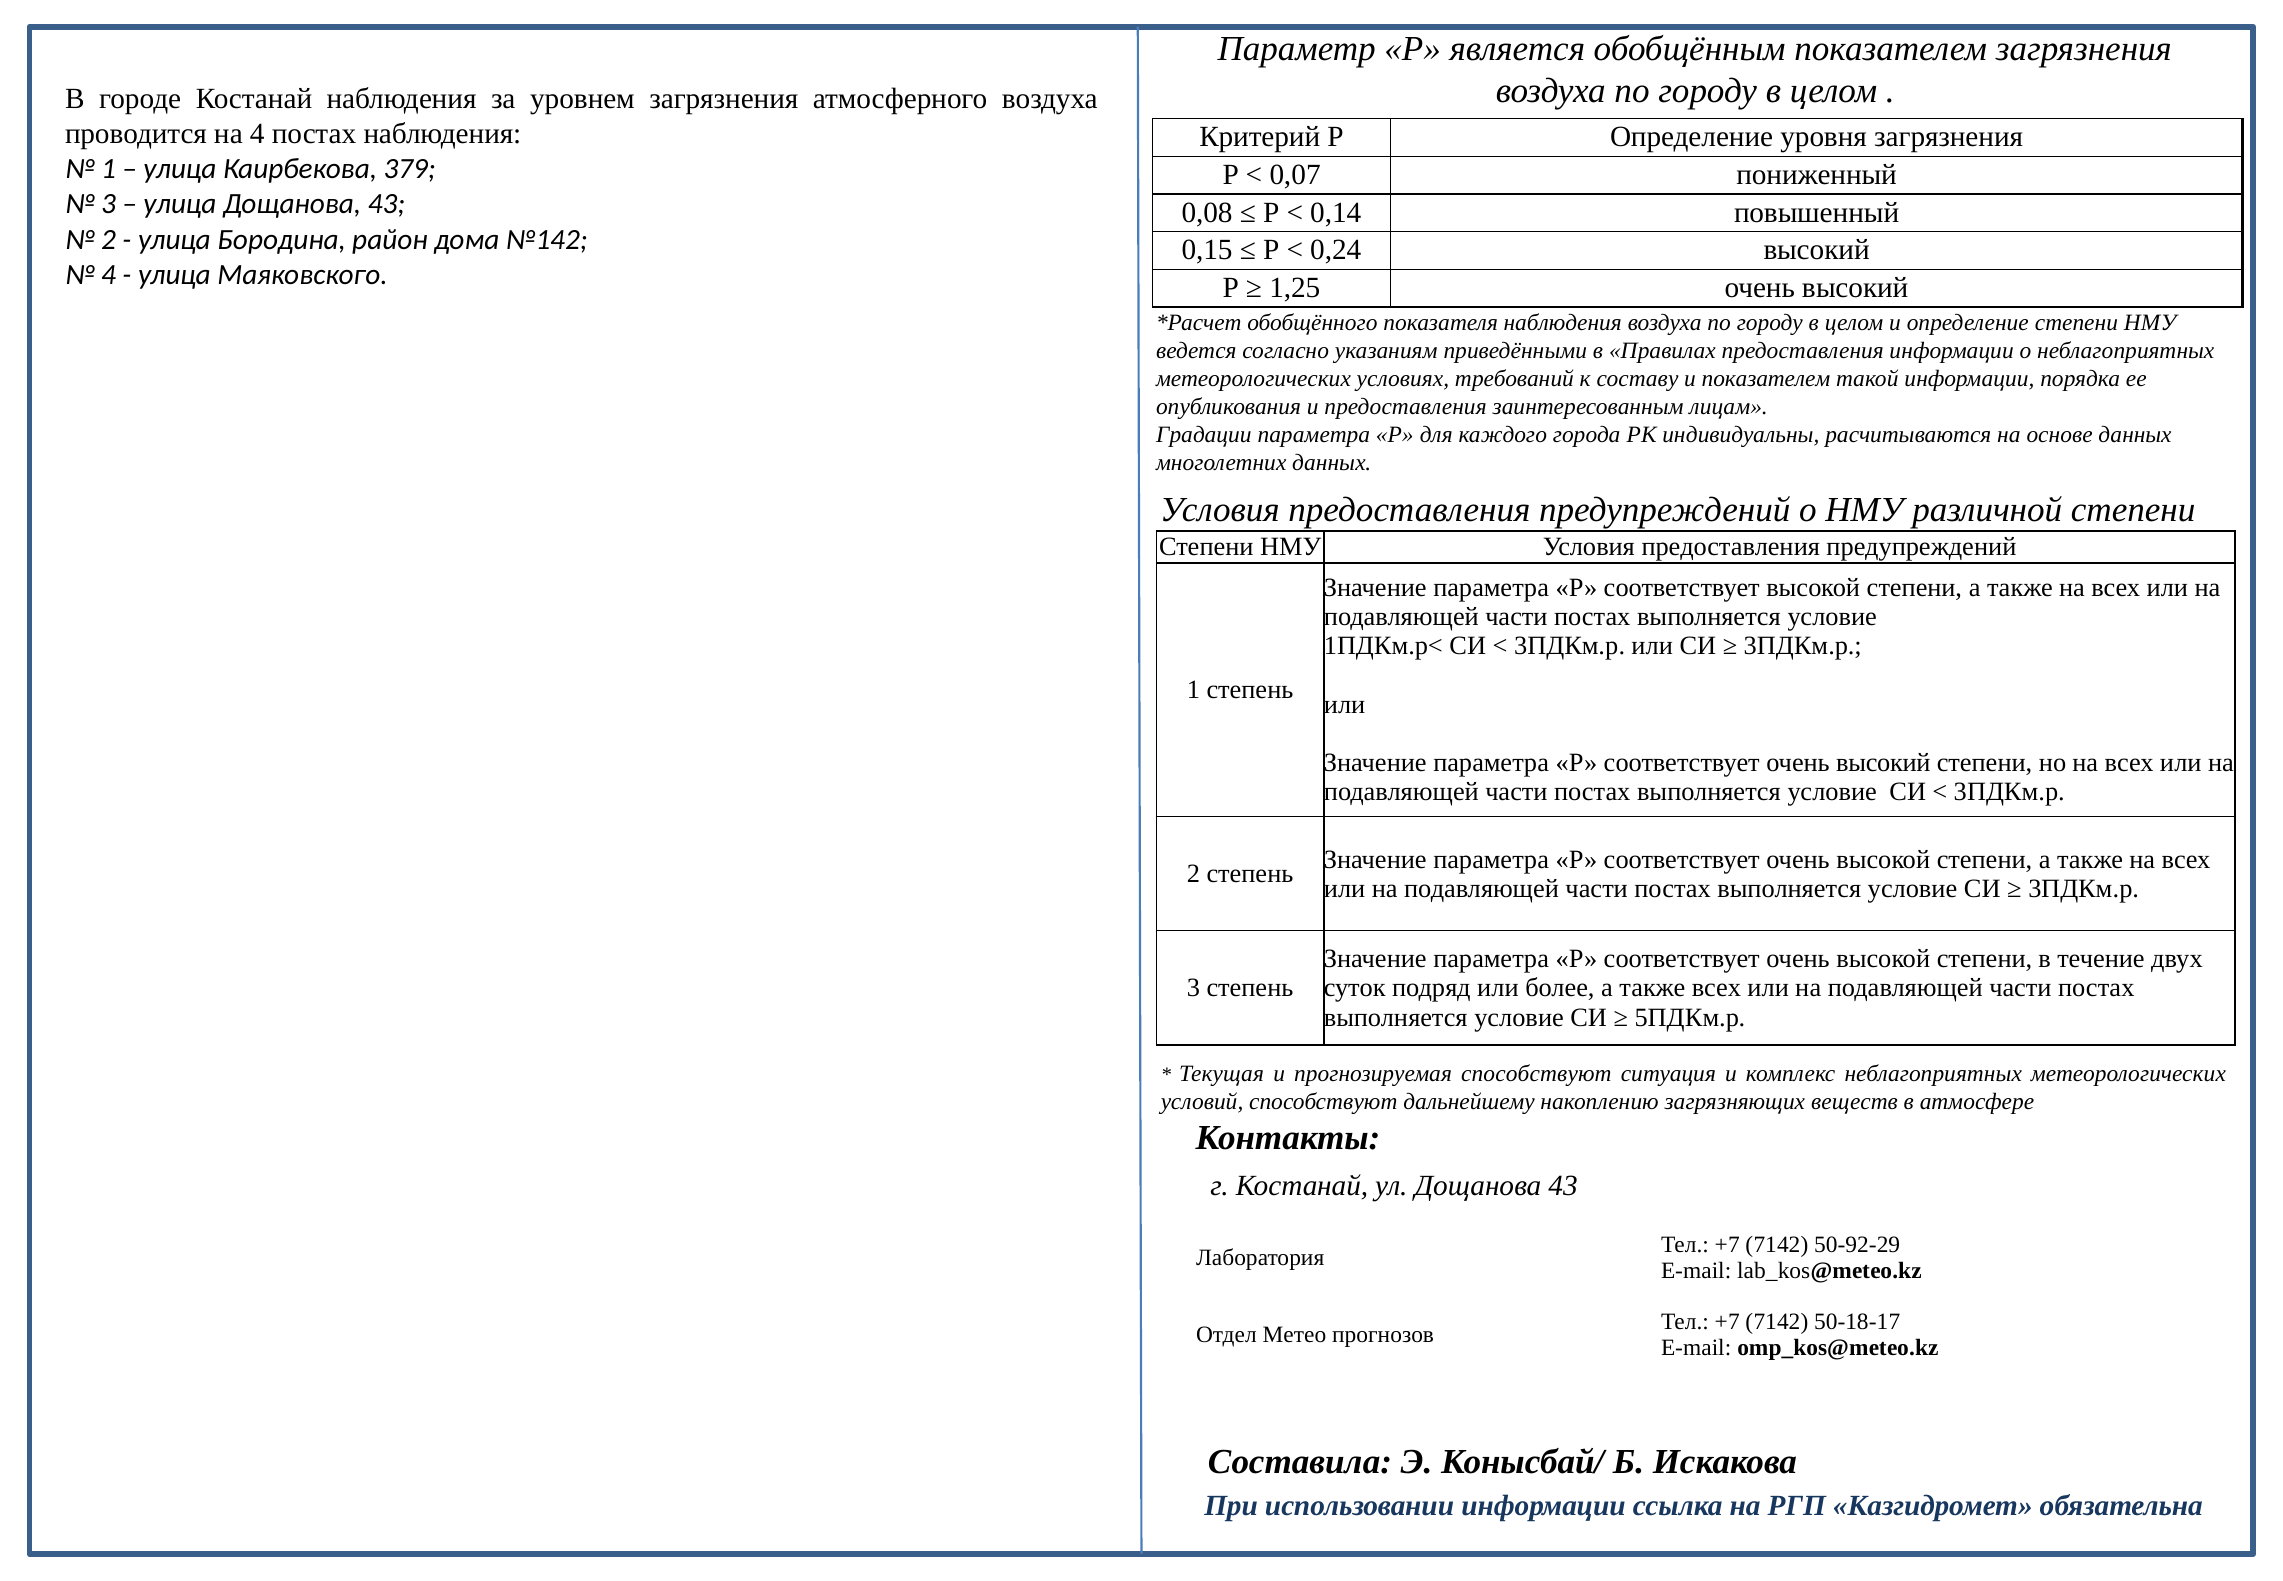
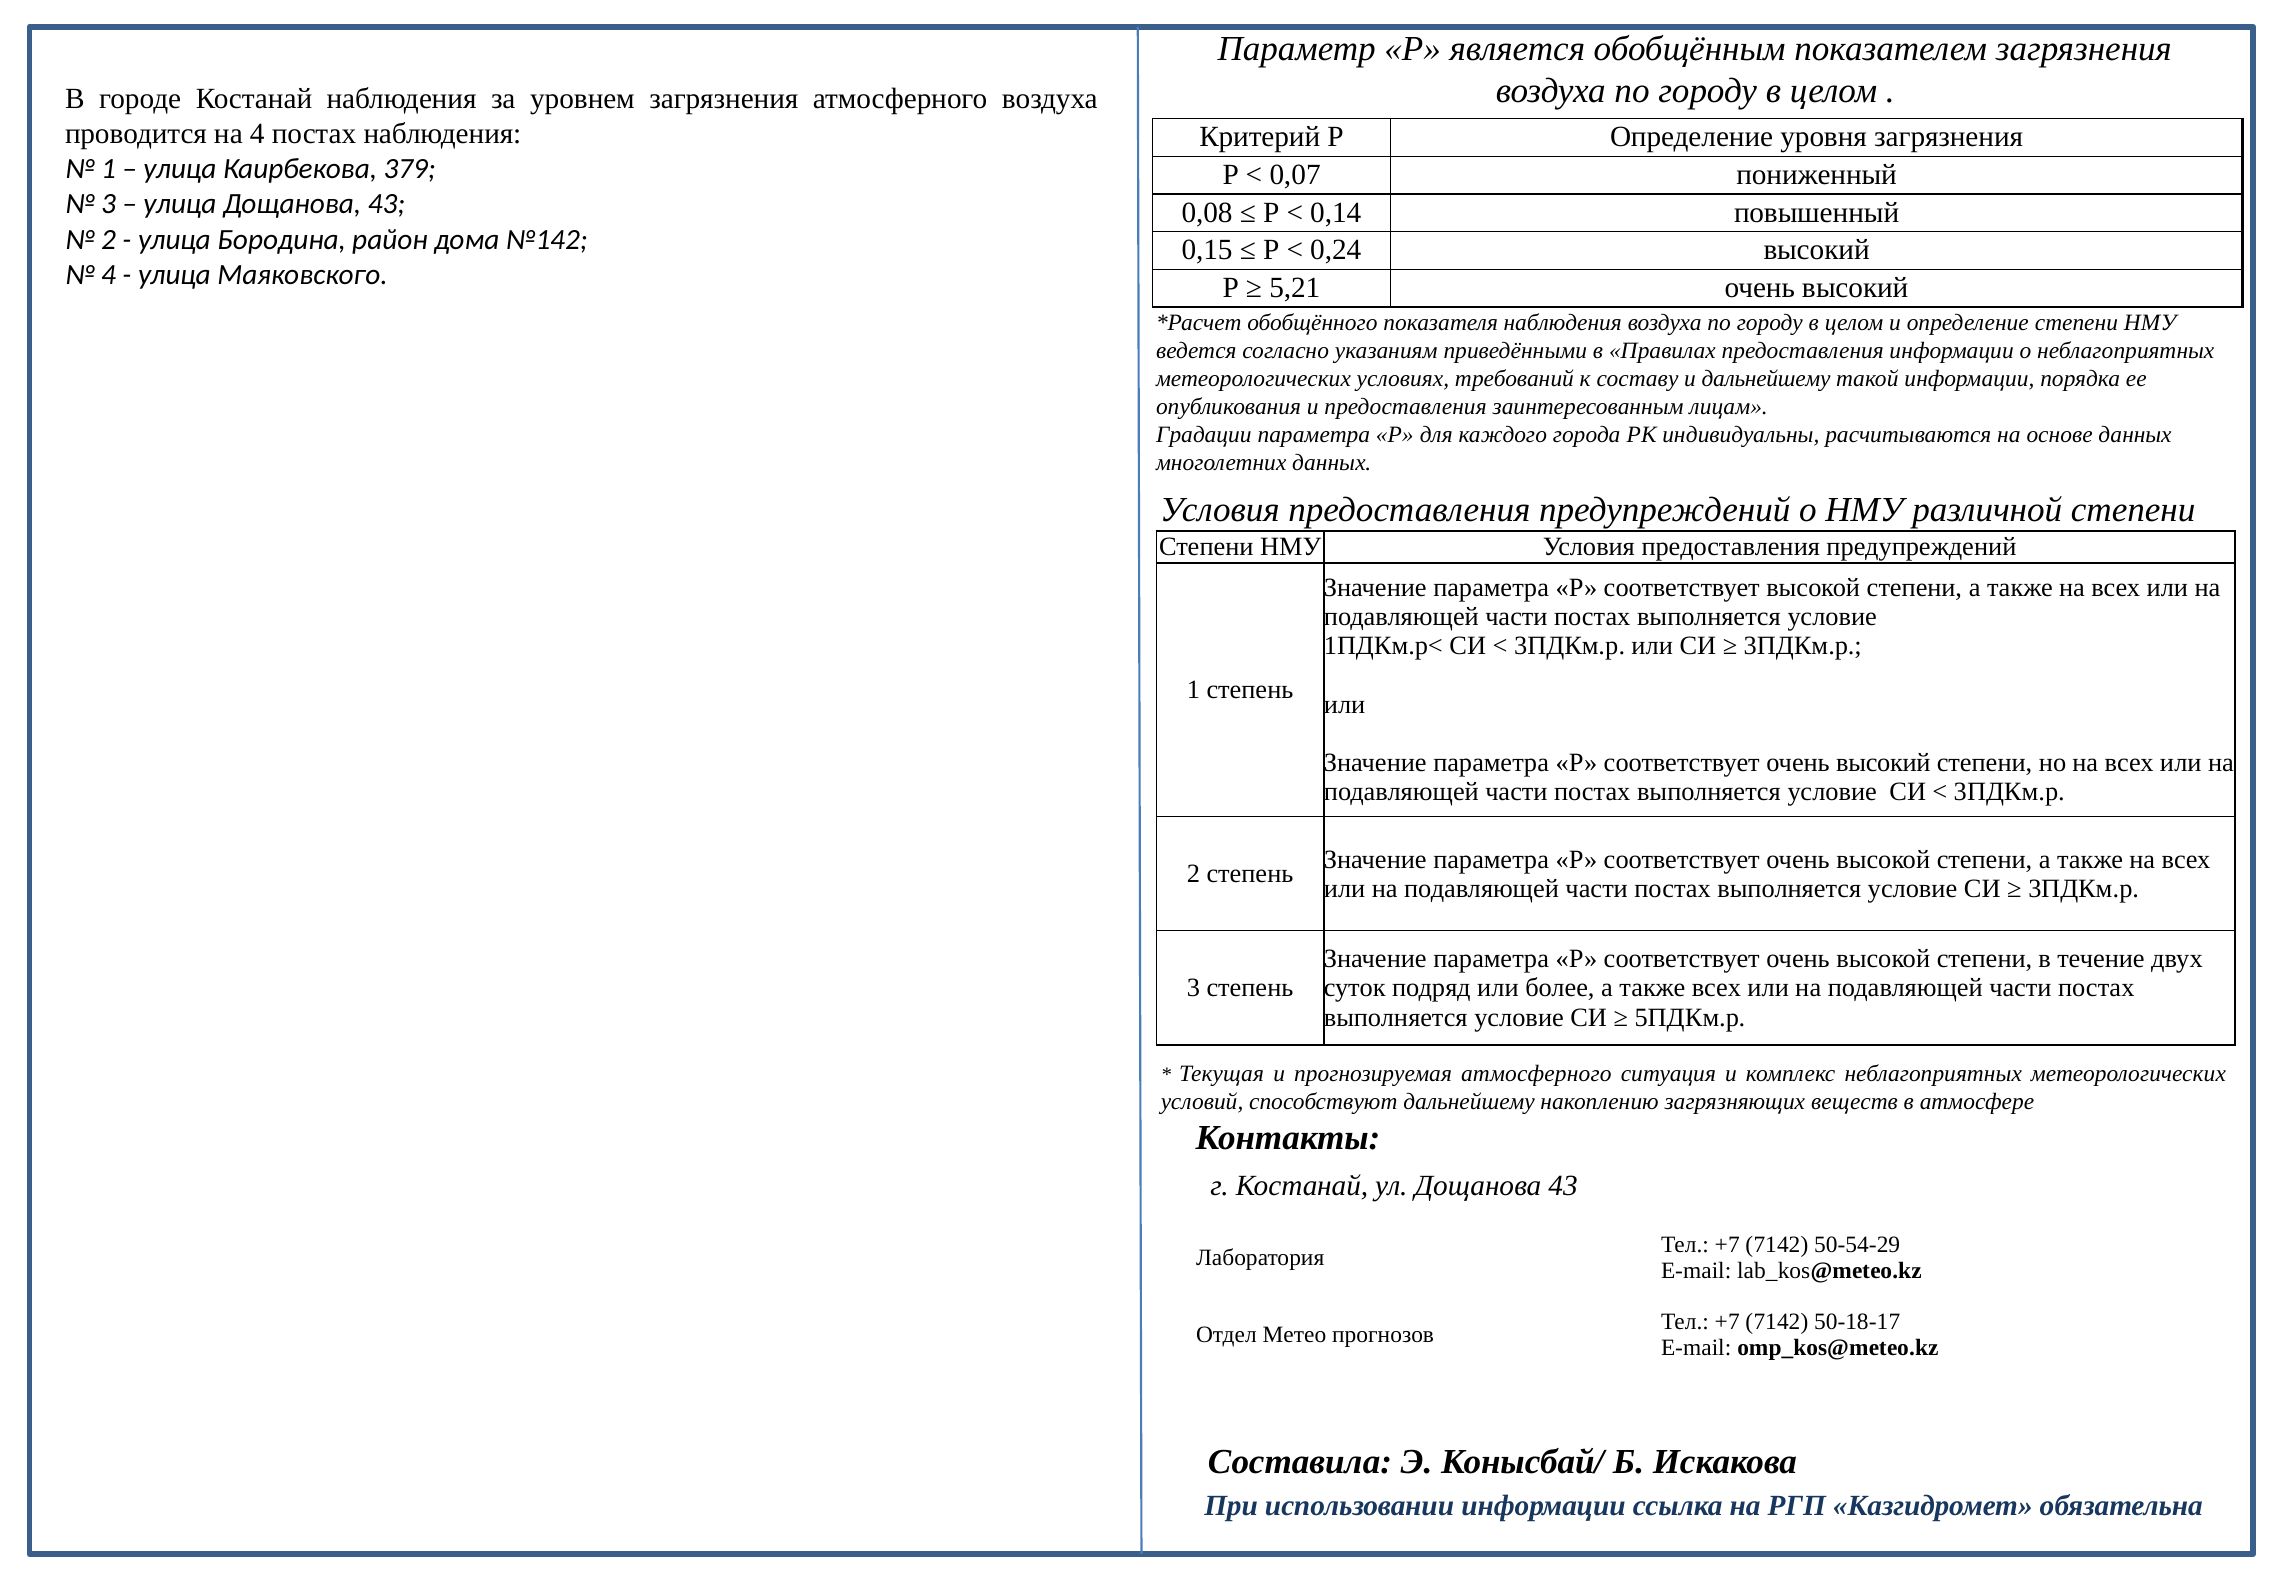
1,25: 1,25 -> 5,21 (1295, 288)
и показателем: показателем -> дальнейшему (1766, 379)
прогнозируемая способствуют: способствуют -> атмосферного (1536, 1073)
50-92-29: 50-92-29 -> 50-54-29 (1857, 1244)
